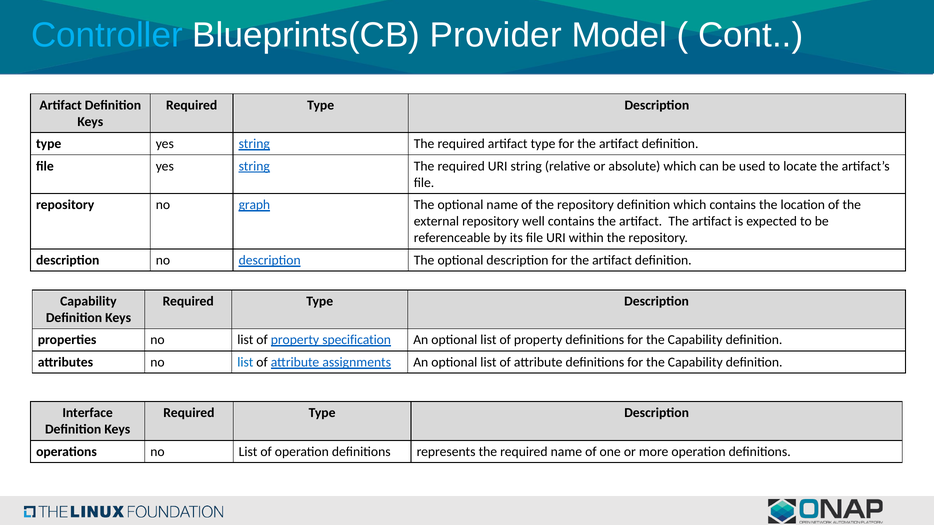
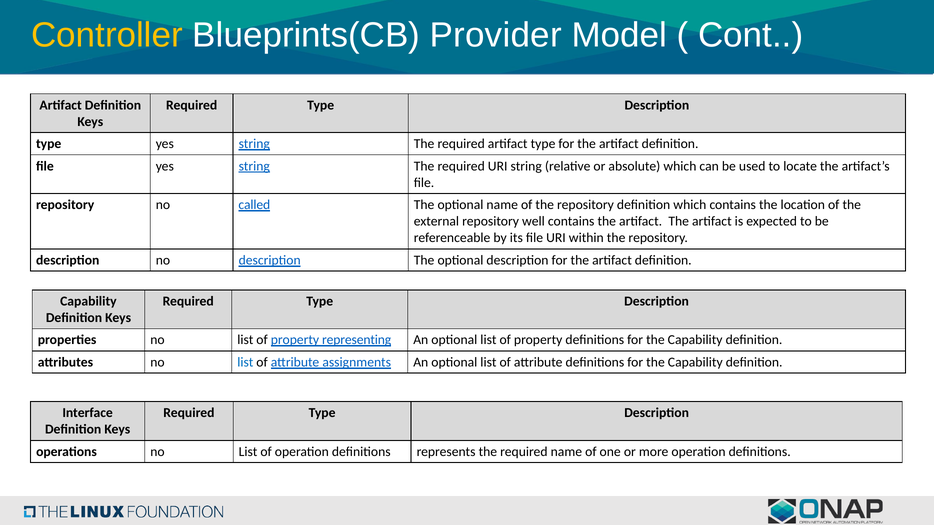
Controller colour: light blue -> yellow (107, 35)
graph: graph -> called (254, 205)
specification: specification -> representing (357, 340)
